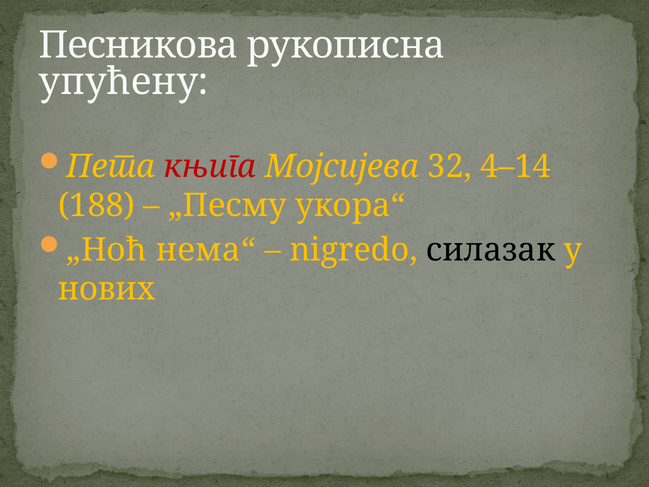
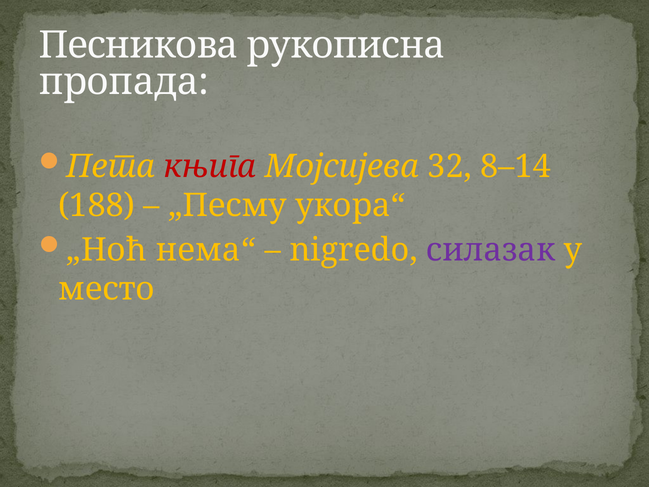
упућену: упућену -> пропада (124, 82)
4–14: 4–14 -> 8–14 (516, 167)
силазак colour: black -> purple (491, 250)
нових: нових -> место (106, 289)
